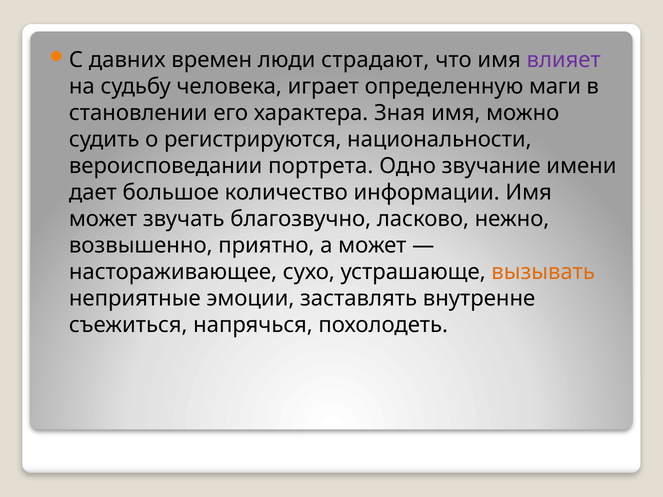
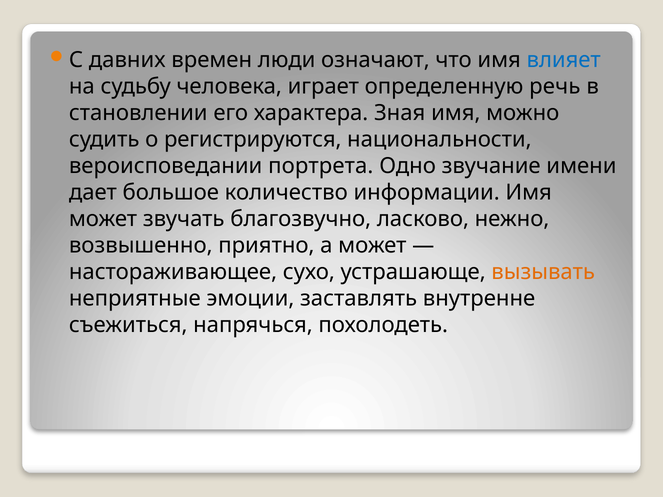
страдают: страдают -> означают (375, 60)
влияет colour: purple -> blue (564, 60)
маги: маги -> речь (555, 86)
